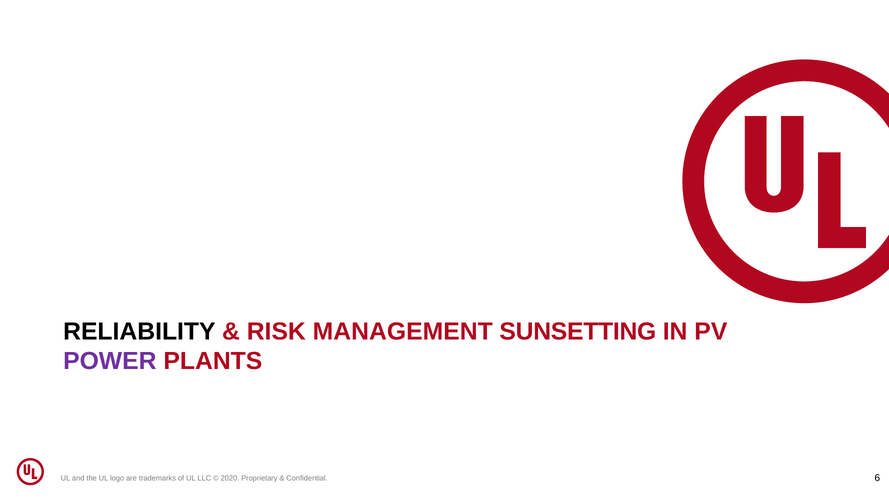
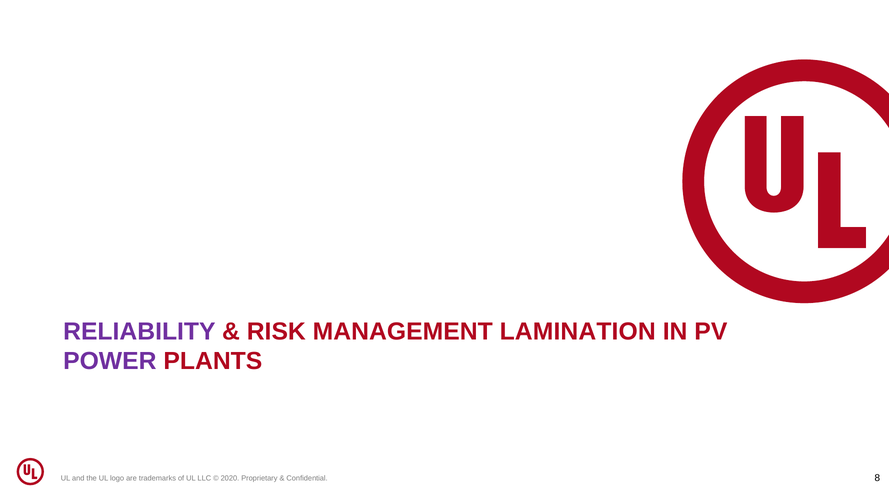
RELIABILITY colour: black -> purple (139, 332)
SUNSETTING: SUNSETTING -> LAMINATION (578, 332)
6: 6 -> 8 (877, 478)
